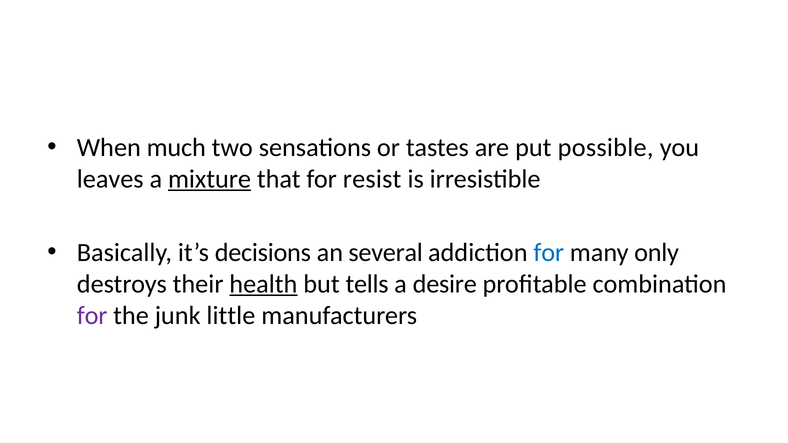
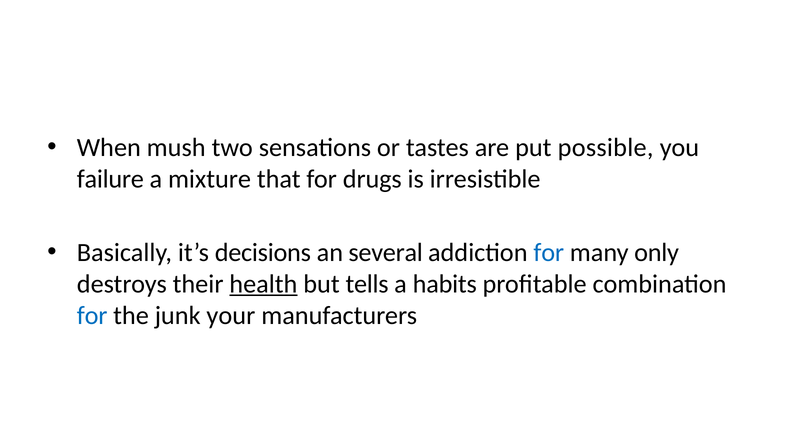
much: much -> mush (176, 148)
leaves: leaves -> failure (110, 179)
mixture underline: present -> none (210, 179)
resist: resist -> drugs (372, 179)
desire: desire -> habits (445, 284)
for colour: purple -> blue (92, 316)
little: little -> your (231, 316)
